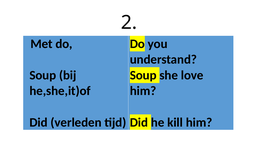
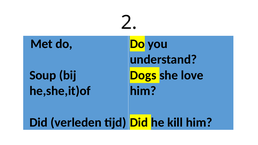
Soup: Soup -> Dogs (143, 75)
